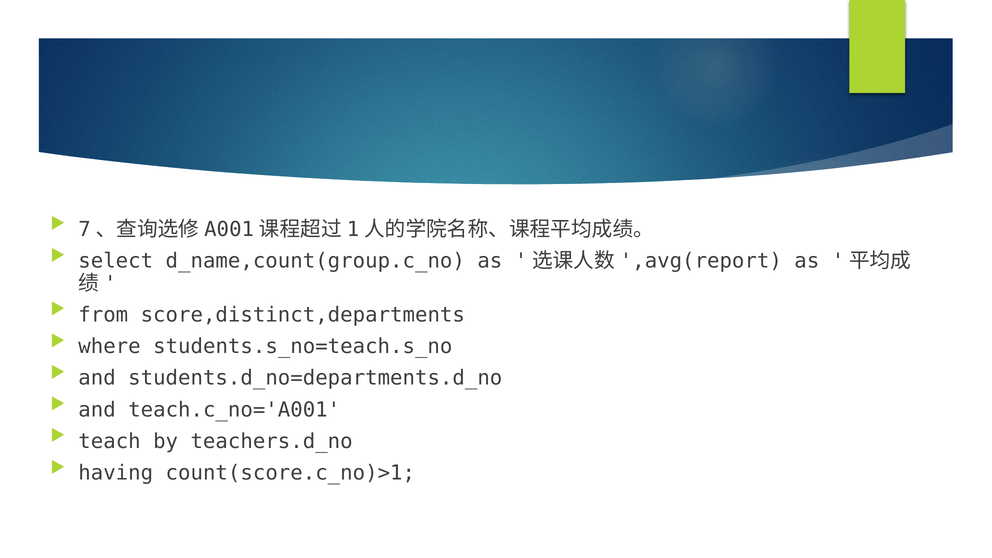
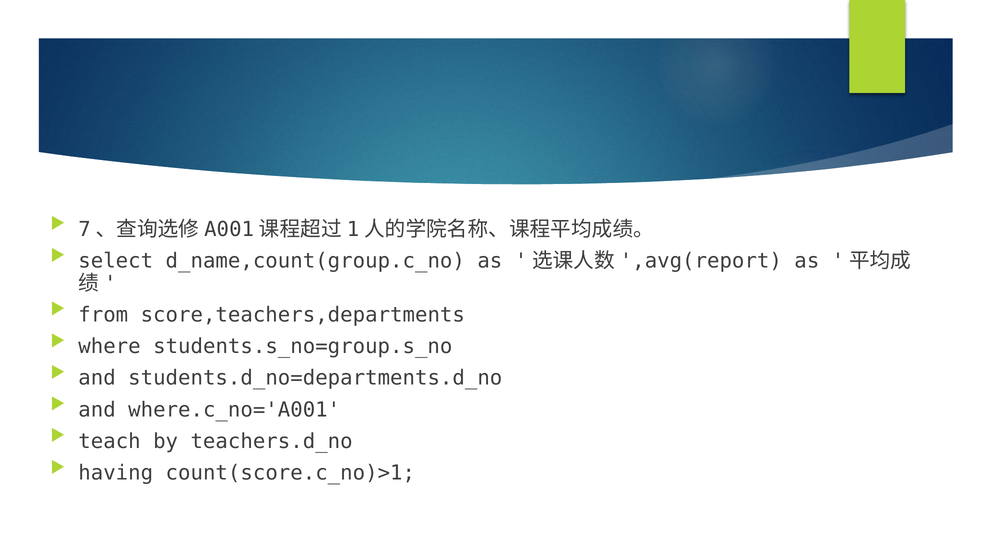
score,distinct,departments: score,distinct,departments -> score,teachers,departments (303, 315)
students.s_no=teach.s_no: students.s_no=teach.s_no -> students.s_no=group.s_no (303, 347)
teach.c_no='A001: teach.c_no='A001 -> where.c_no='A001 (234, 410)
